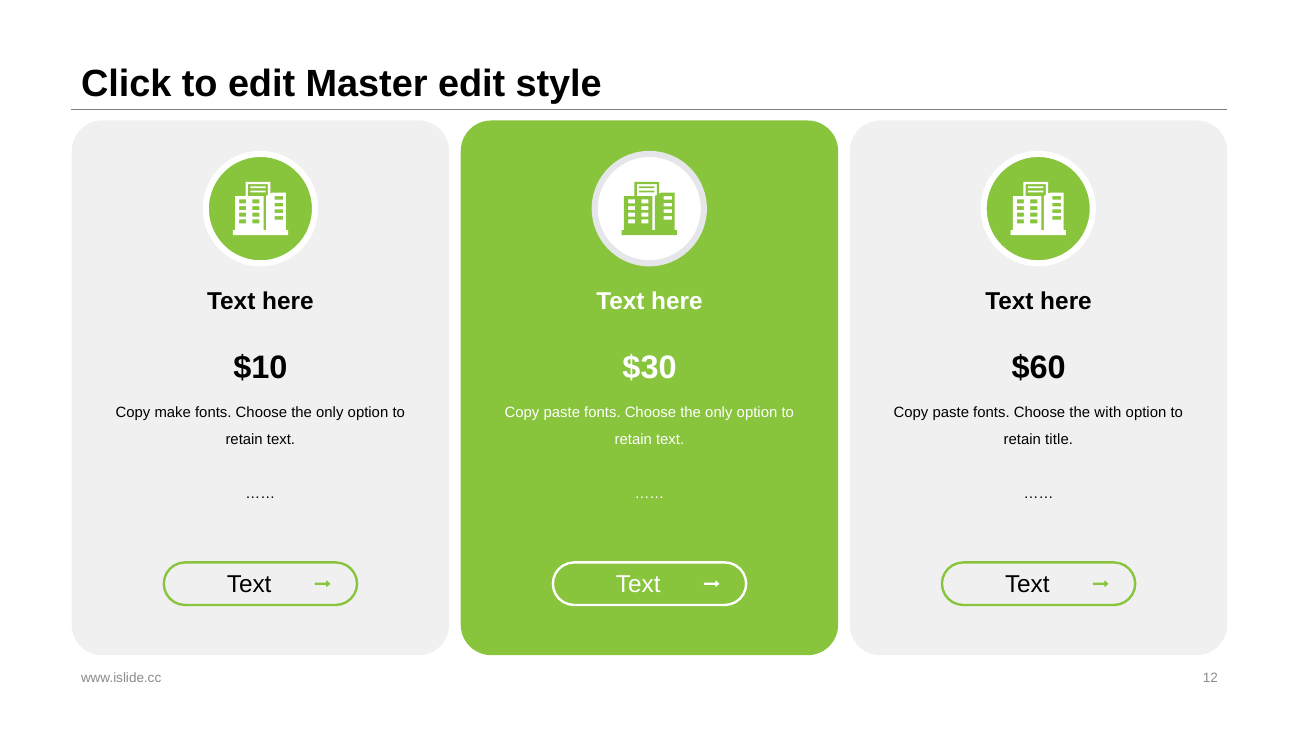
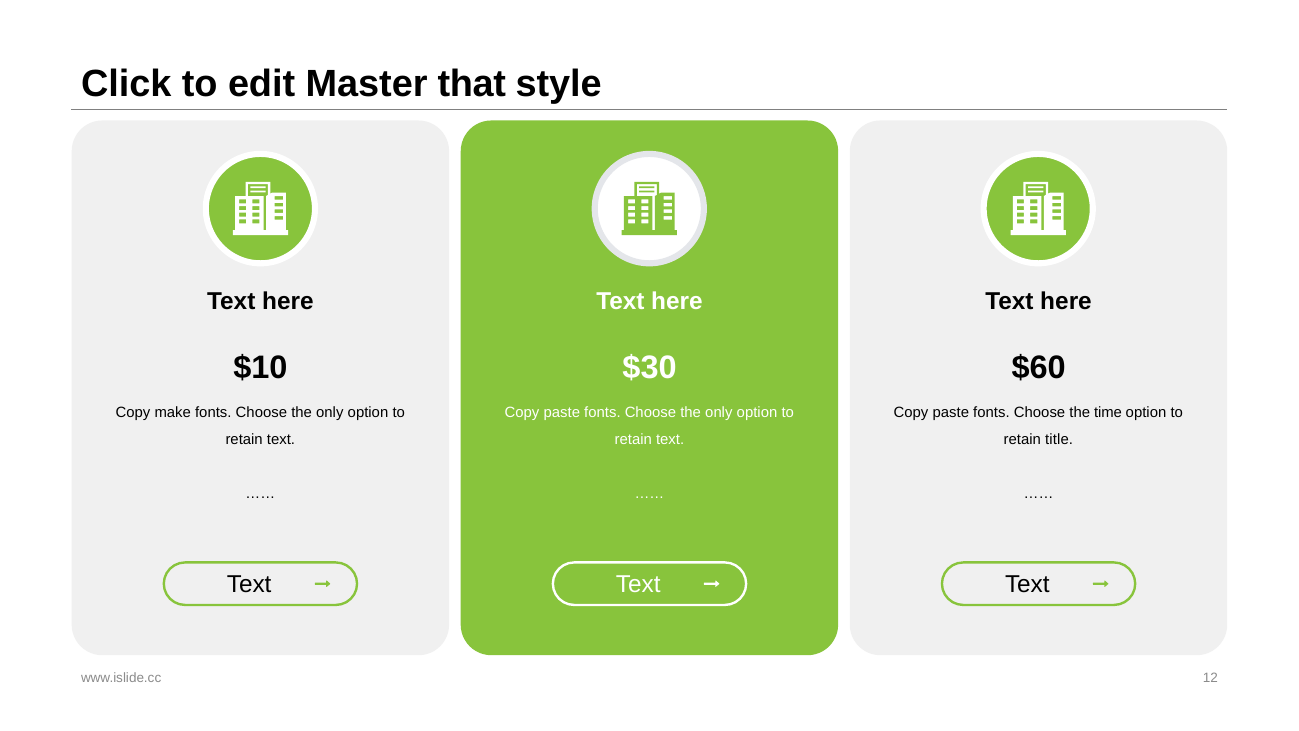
Master edit: edit -> that (472, 84)
with: with -> time (1108, 413)
